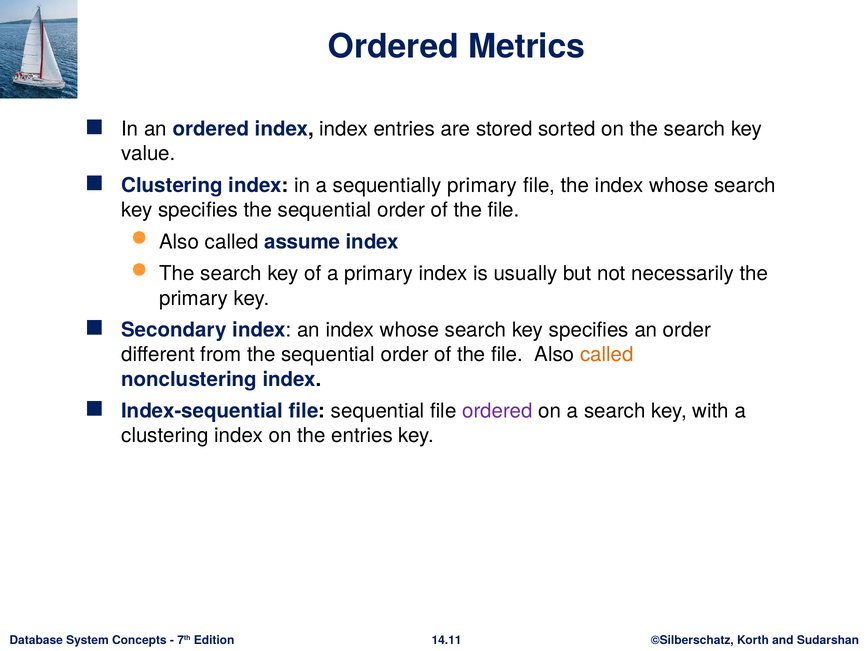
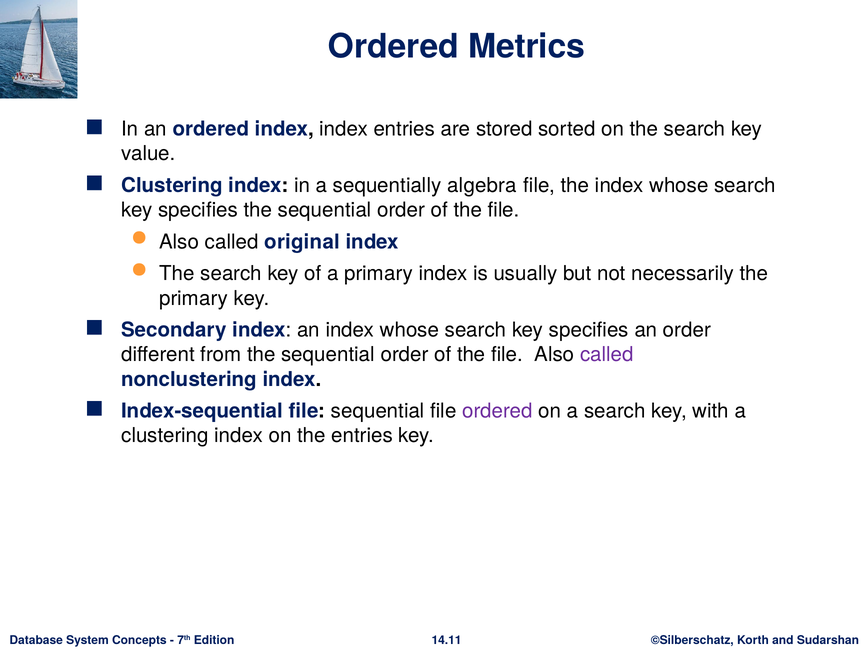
sequentially primary: primary -> algebra (482, 185)
assume: assume -> original (302, 242)
called colour: orange -> purple (607, 355)
